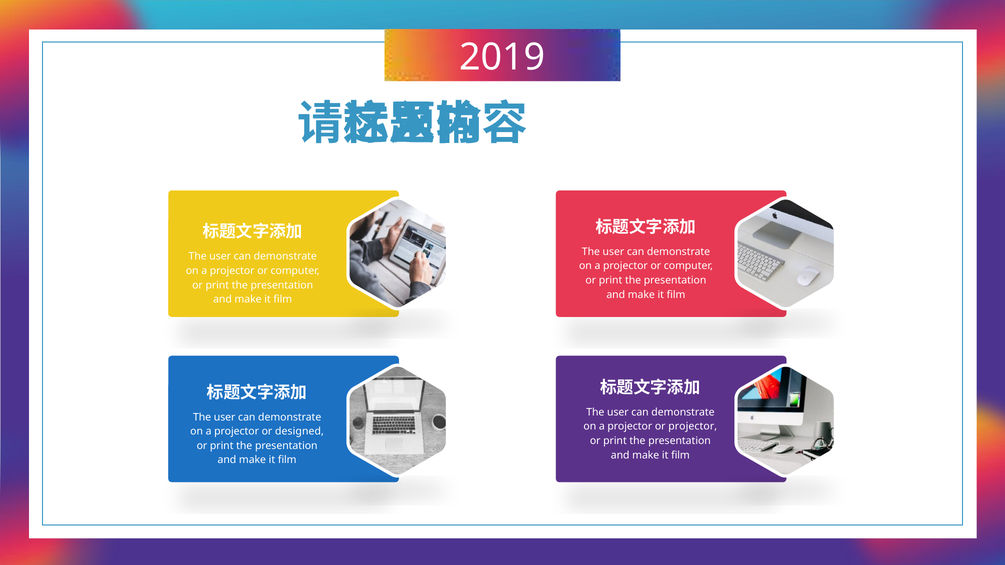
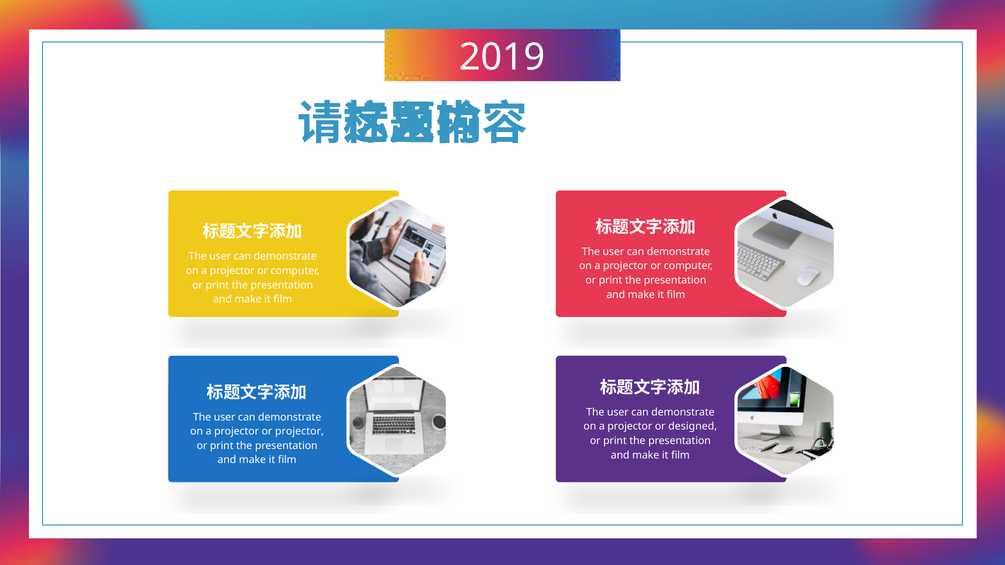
or projector: projector -> designed (693, 427)
or designed: designed -> projector (299, 432)
